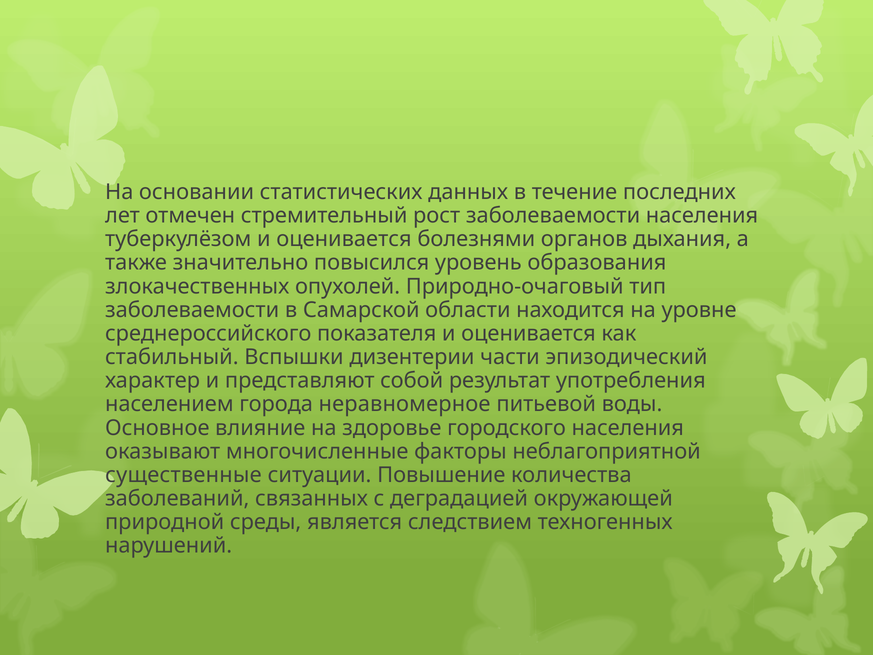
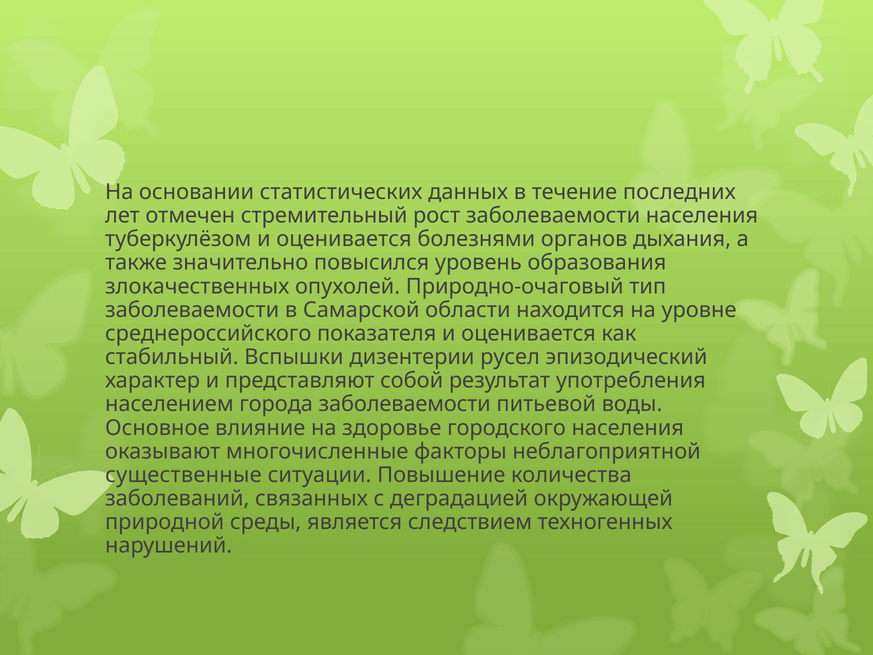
части: части -> русел (510, 357)
города неравномерное: неравномерное -> заболеваемости (405, 404)
